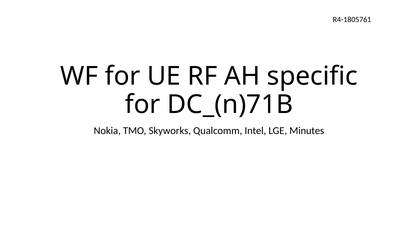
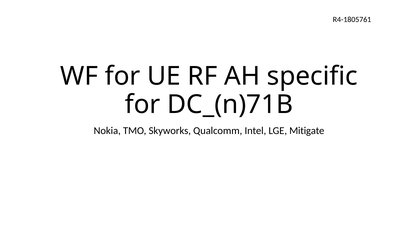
Minutes: Minutes -> Mitigate (307, 131)
